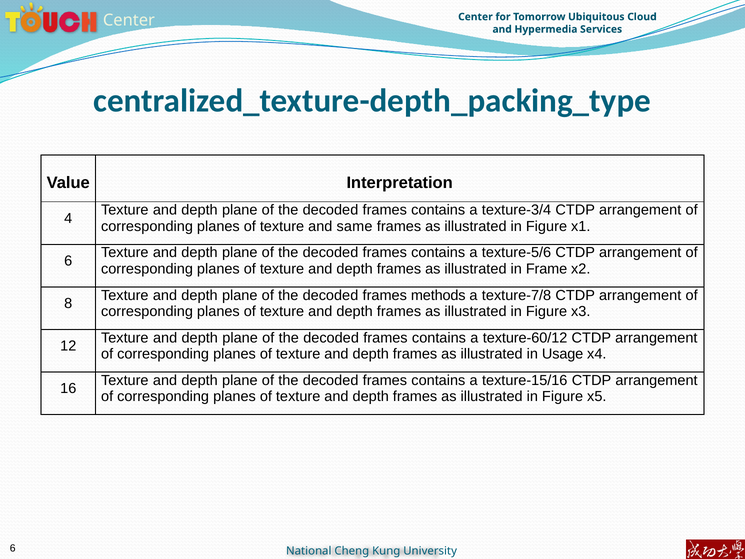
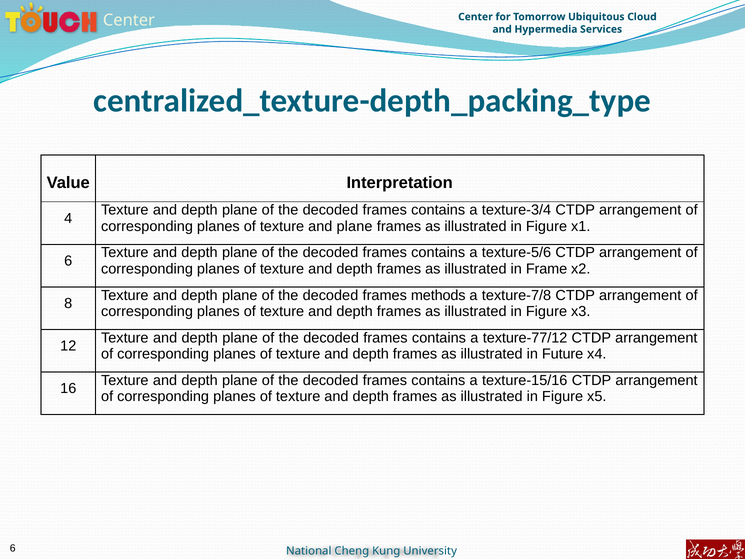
and same: same -> plane (355, 226)
texture-60/12: texture-60/12 -> texture-77/12 (525, 338)
Usage: Usage -> Future (563, 354)
